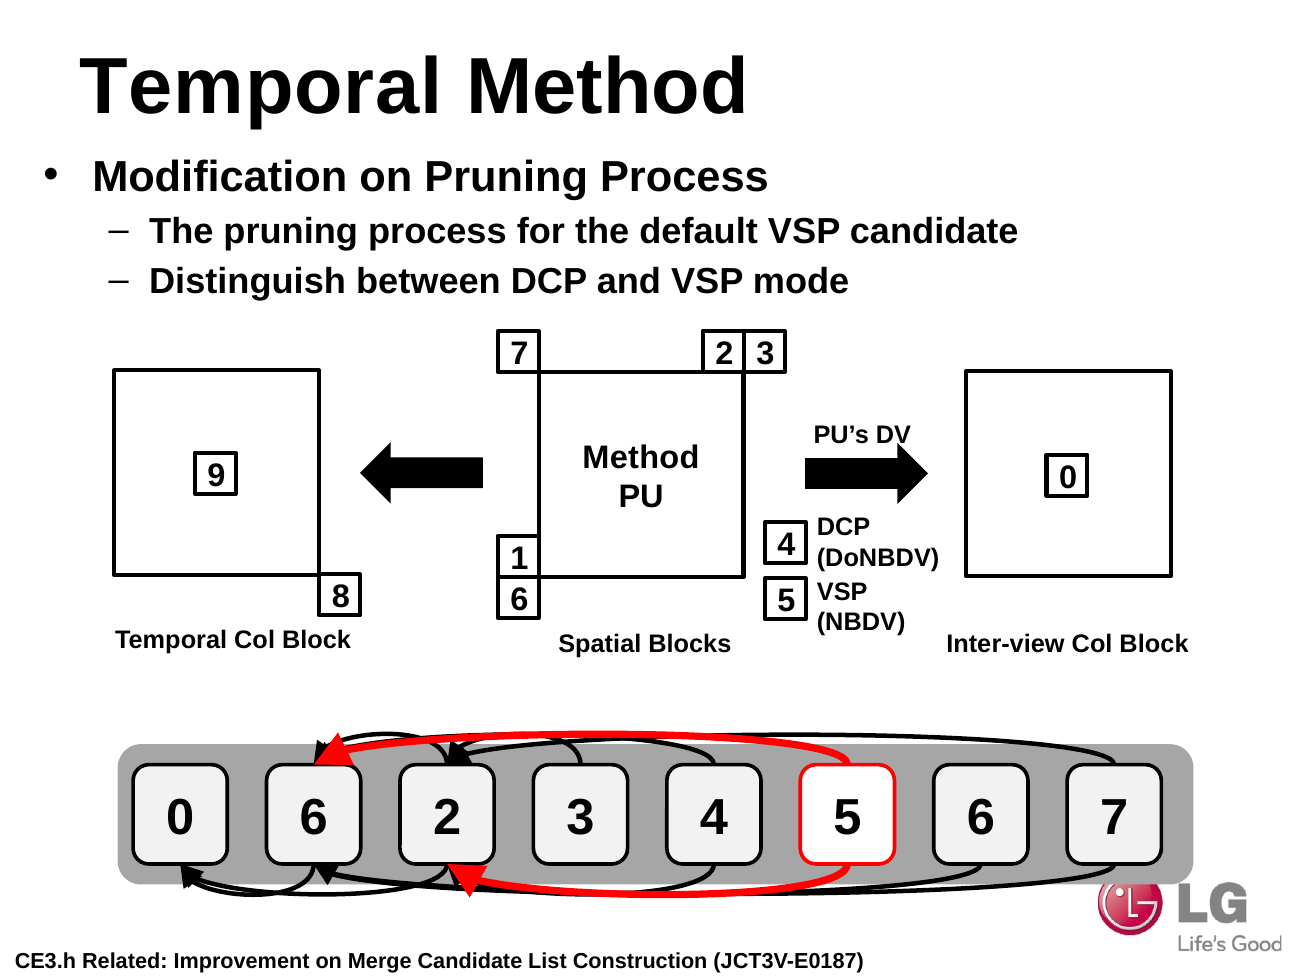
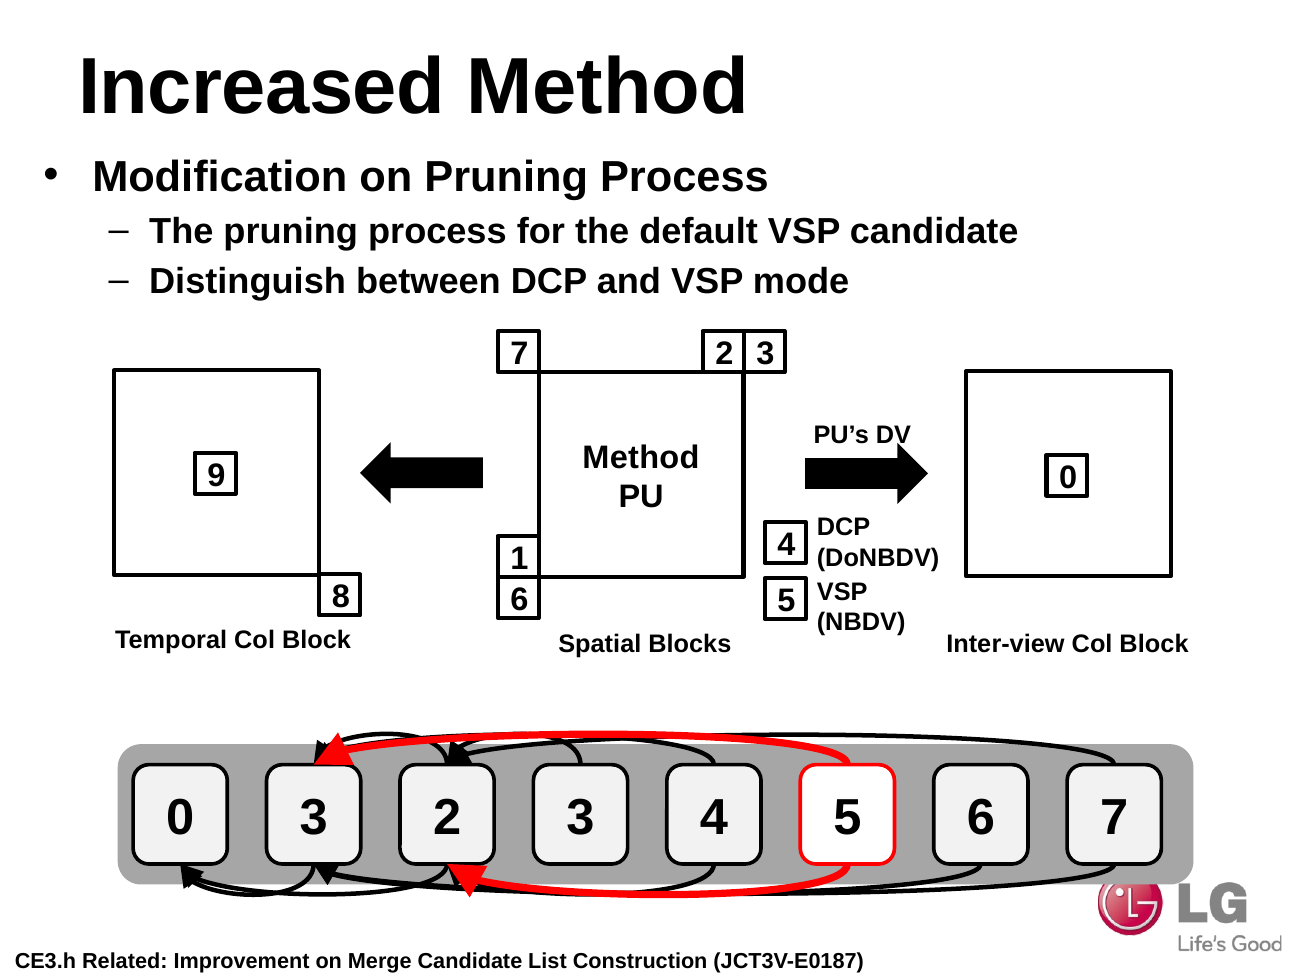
Temporal: Temporal -> Increased (261, 88)
0 6: 6 -> 3 (314, 818)
